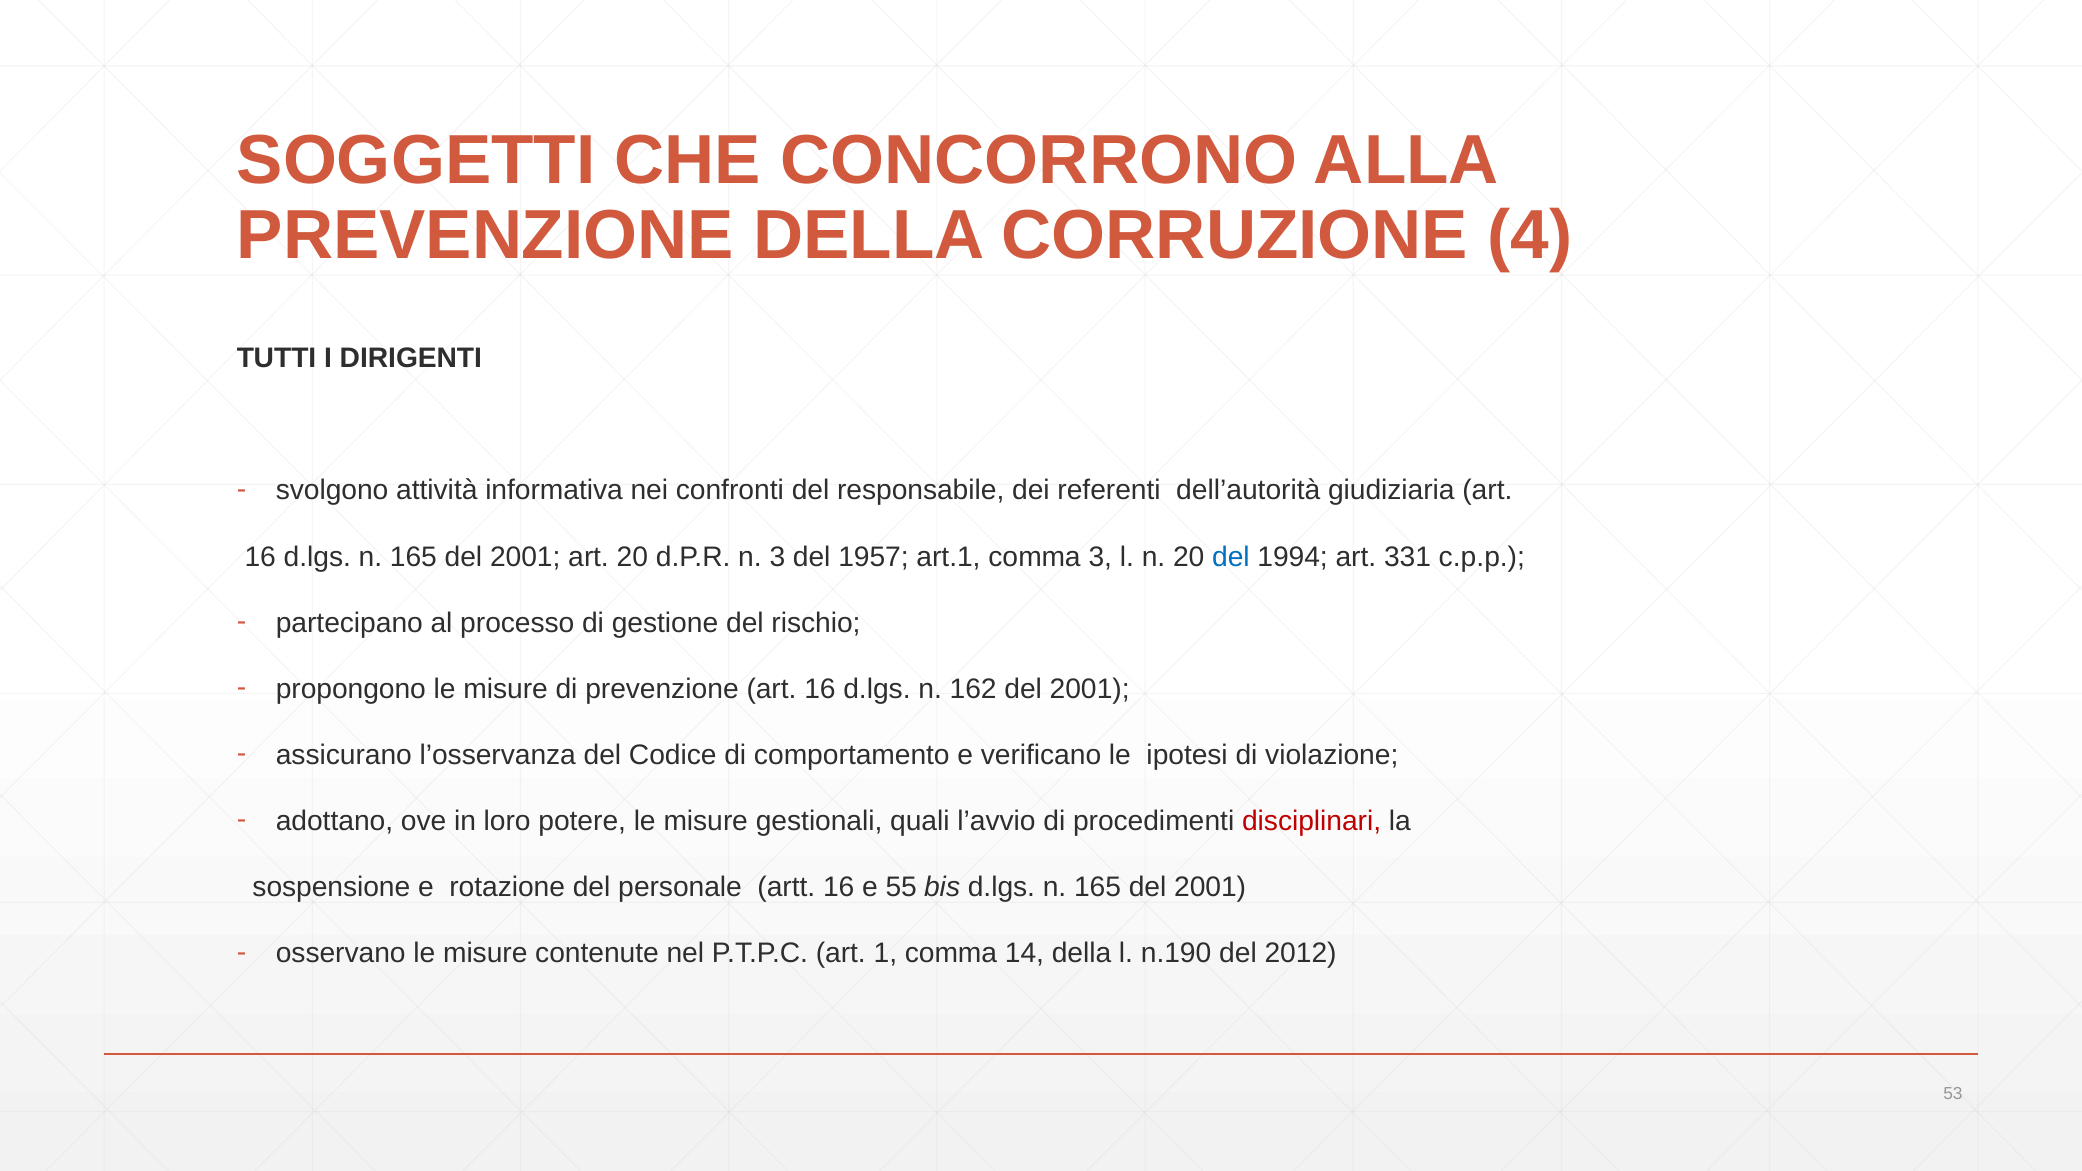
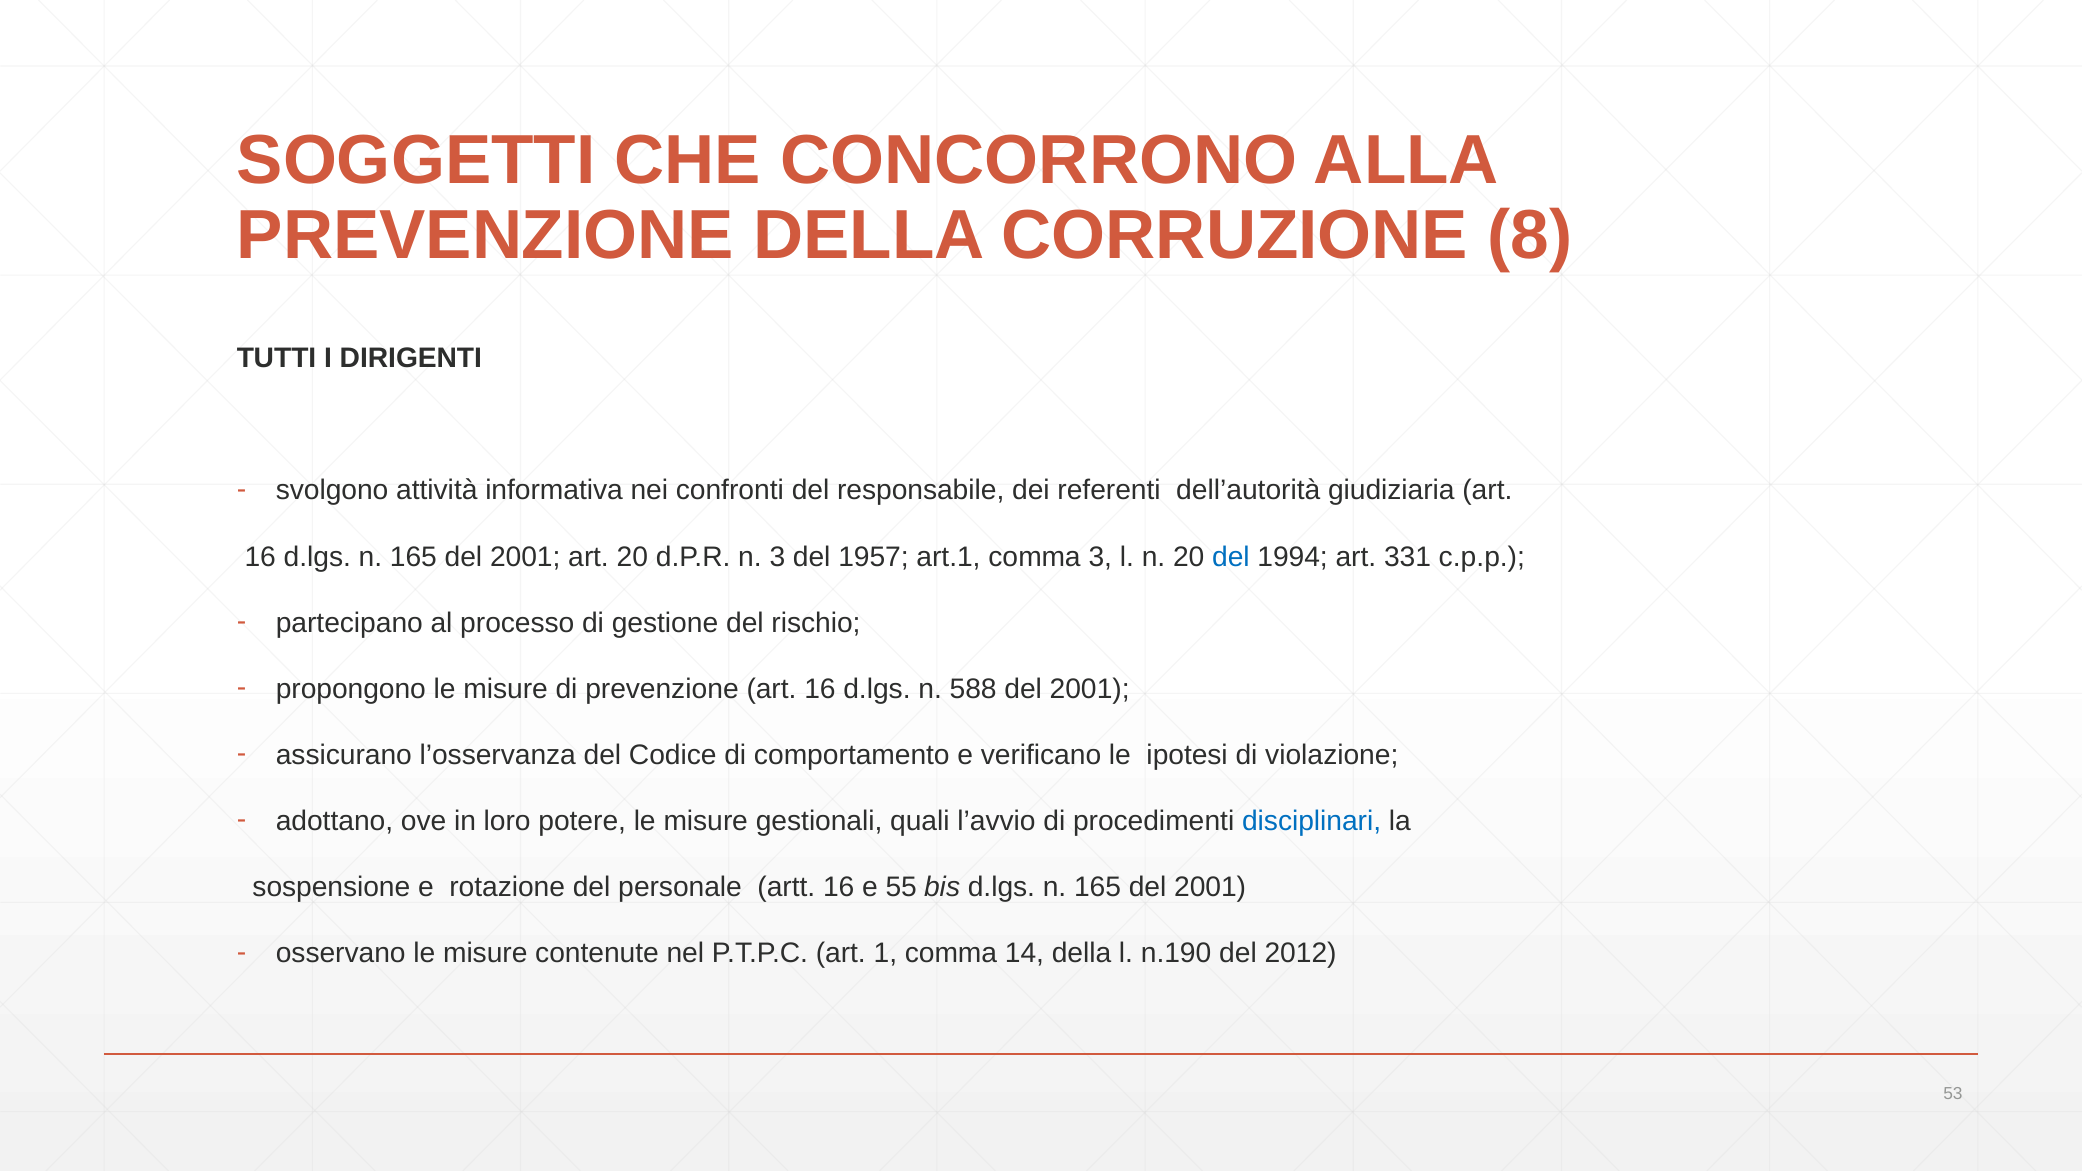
4: 4 -> 8 (1530, 235)
162: 162 -> 588 (973, 689)
disciplinari colour: red -> blue (1312, 821)
